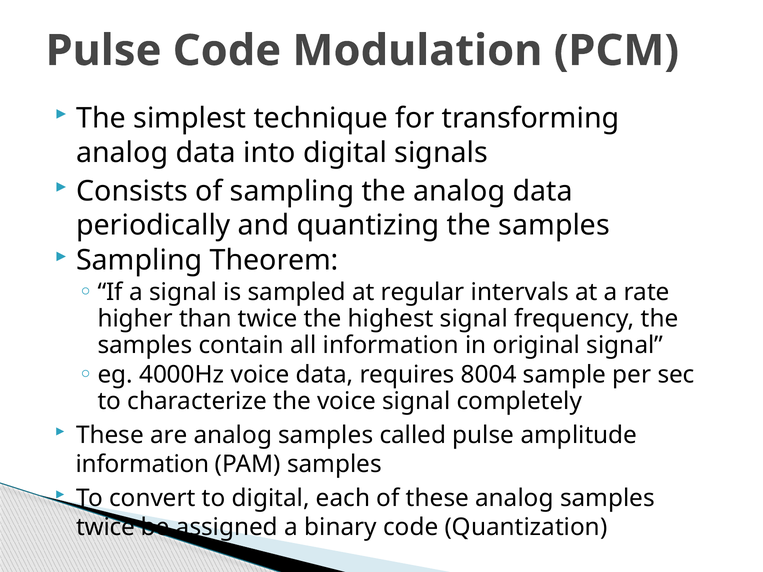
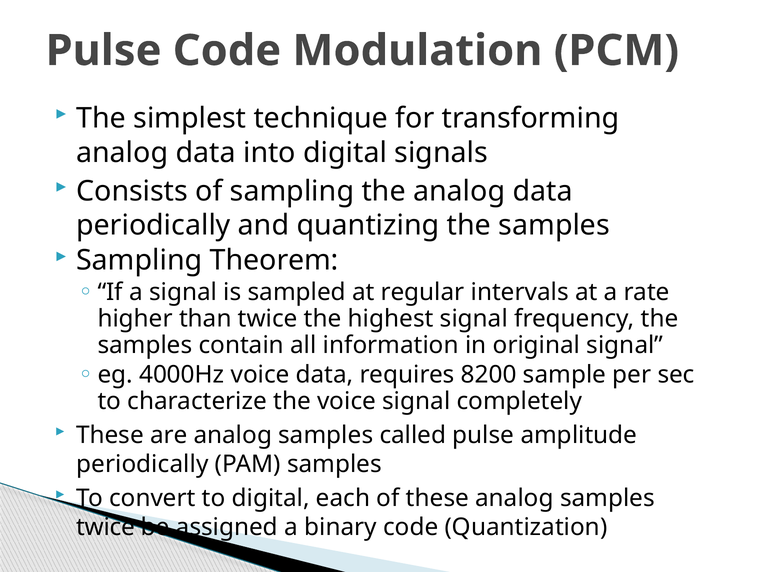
8004: 8004 -> 8200 (489, 375)
information: information -> periodically (142, 465)
